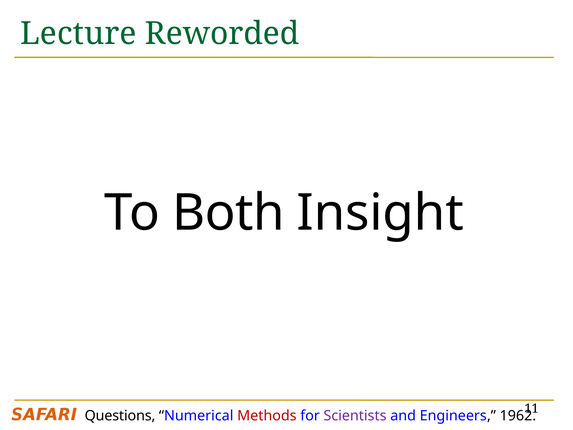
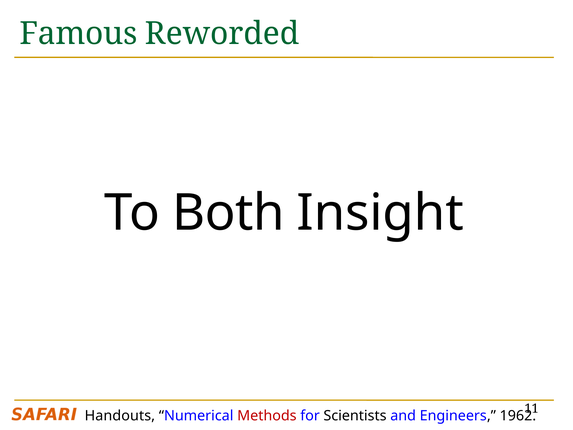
Lecture: Lecture -> Famous (79, 34)
Questions: Questions -> Handouts (120, 415)
Scientists colour: purple -> black (355, 415)
